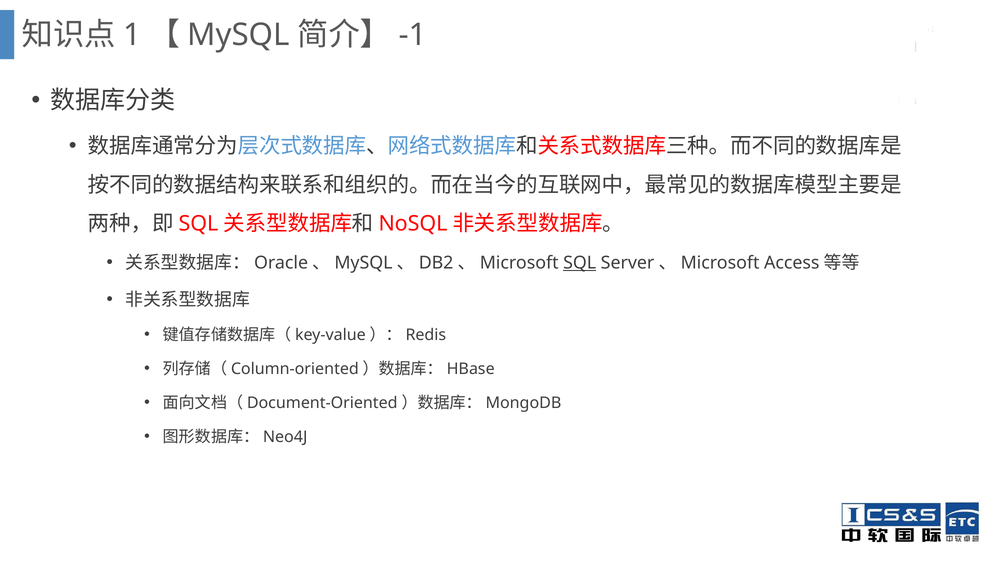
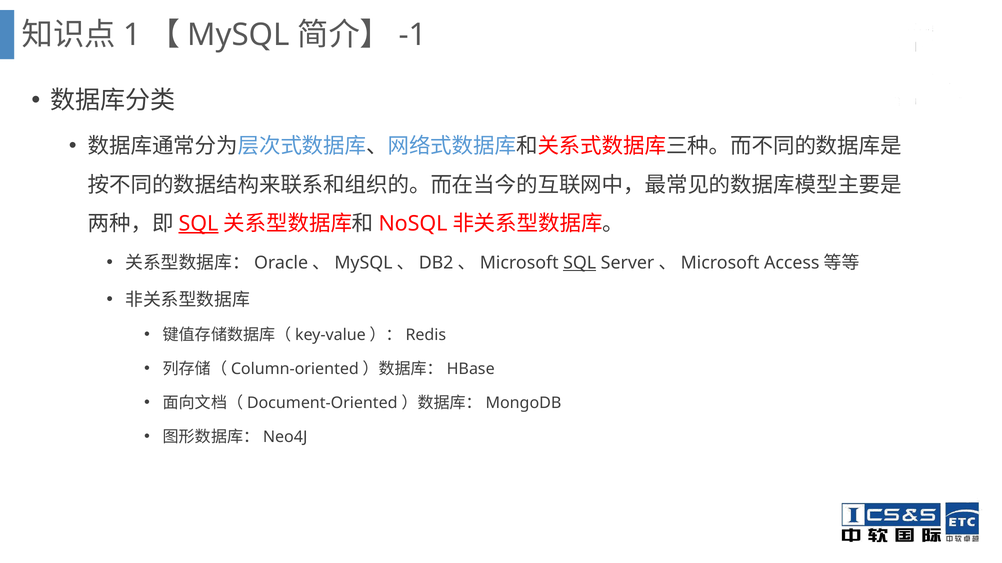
SQL underline: none -> present (198, 224)
